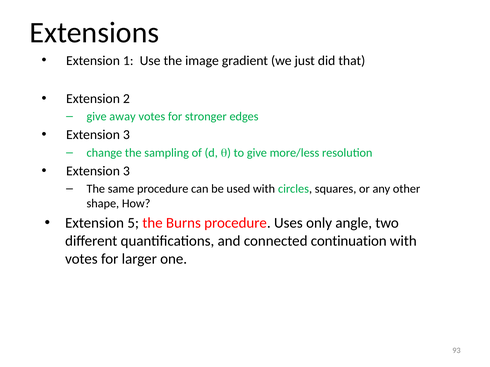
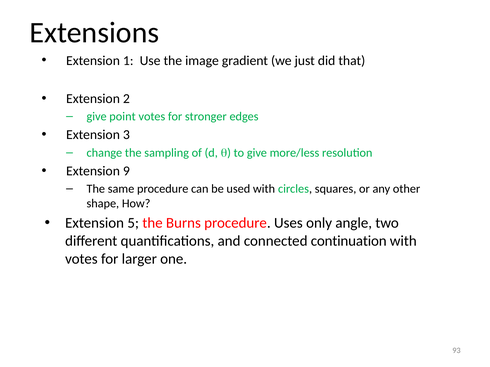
away: away -> point (123, 117)
3: 3 -> 9 (126, 171)
